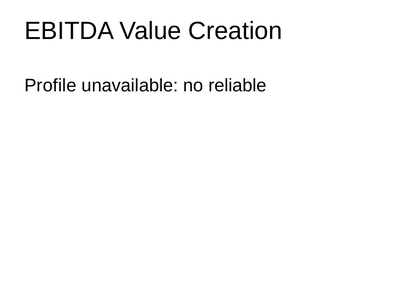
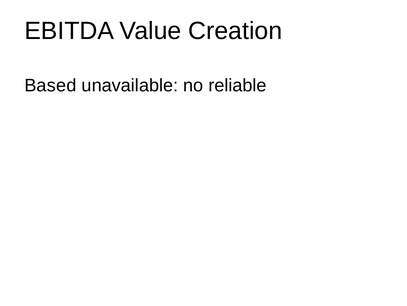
Profile: Profile -> Based (50, 85)
